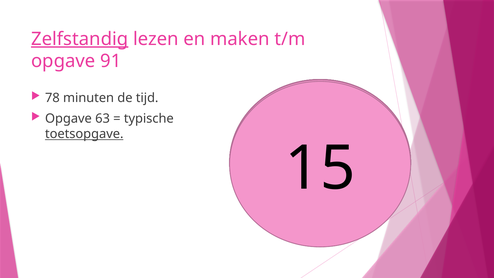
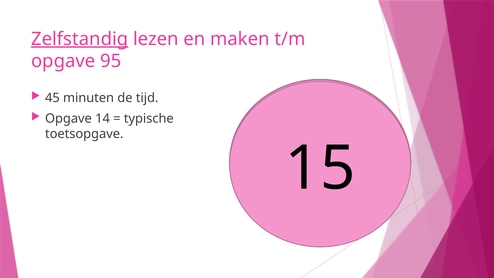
91: 91 -> 95 (111, 61)
78: 78 -> 45 (52, 98)
Opgave 63: 63 -> 14 (103, 119)
toetsopgave underline: present -> none (84, 134)
